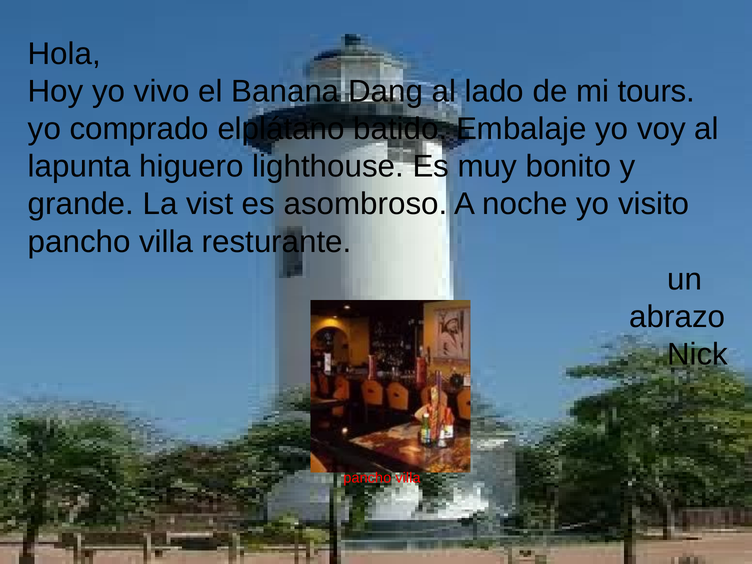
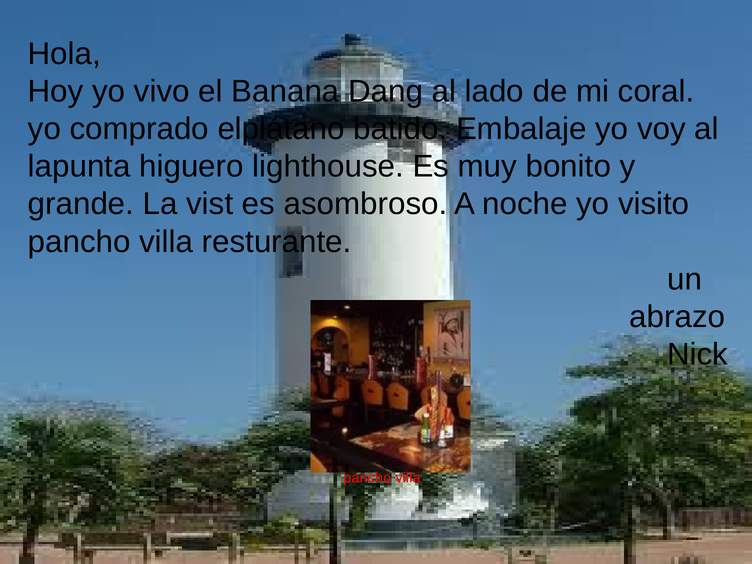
tours: tours -> coral (656, 91)
